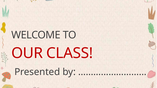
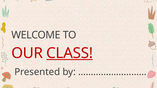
CLASS underline: none -> present (70, 53)
